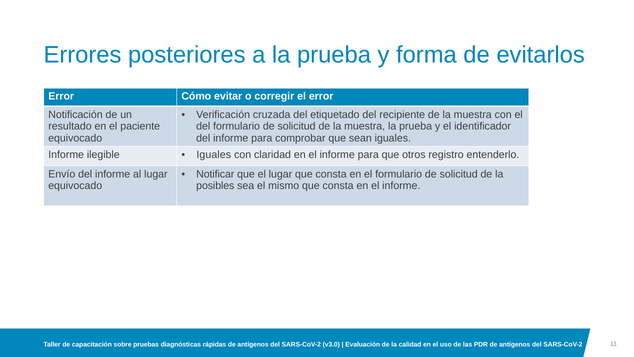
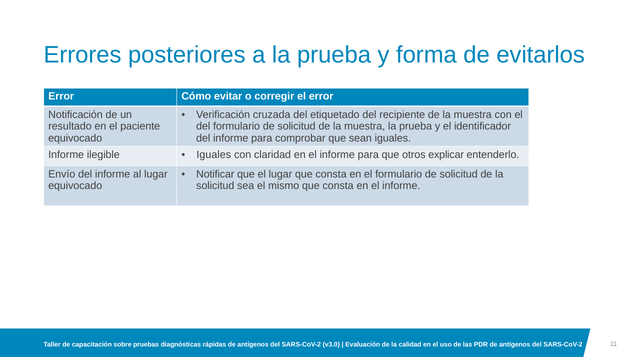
registro: registro -> explicar (446, 155)
posibles: posibles -> solicitud (215, 186)
